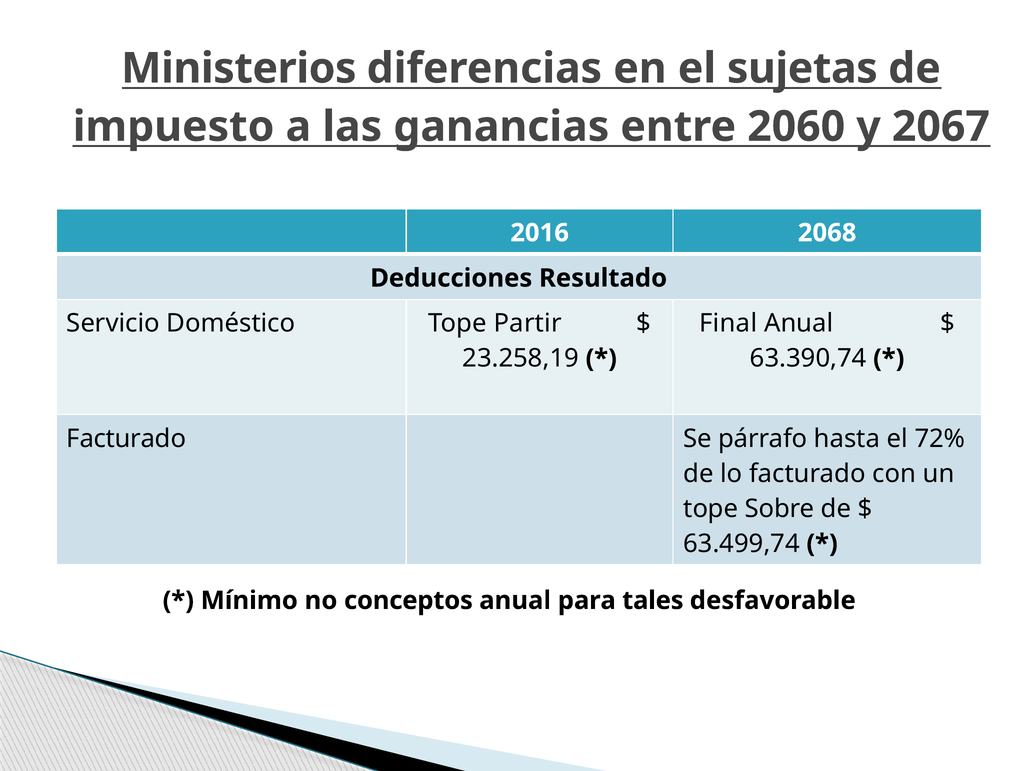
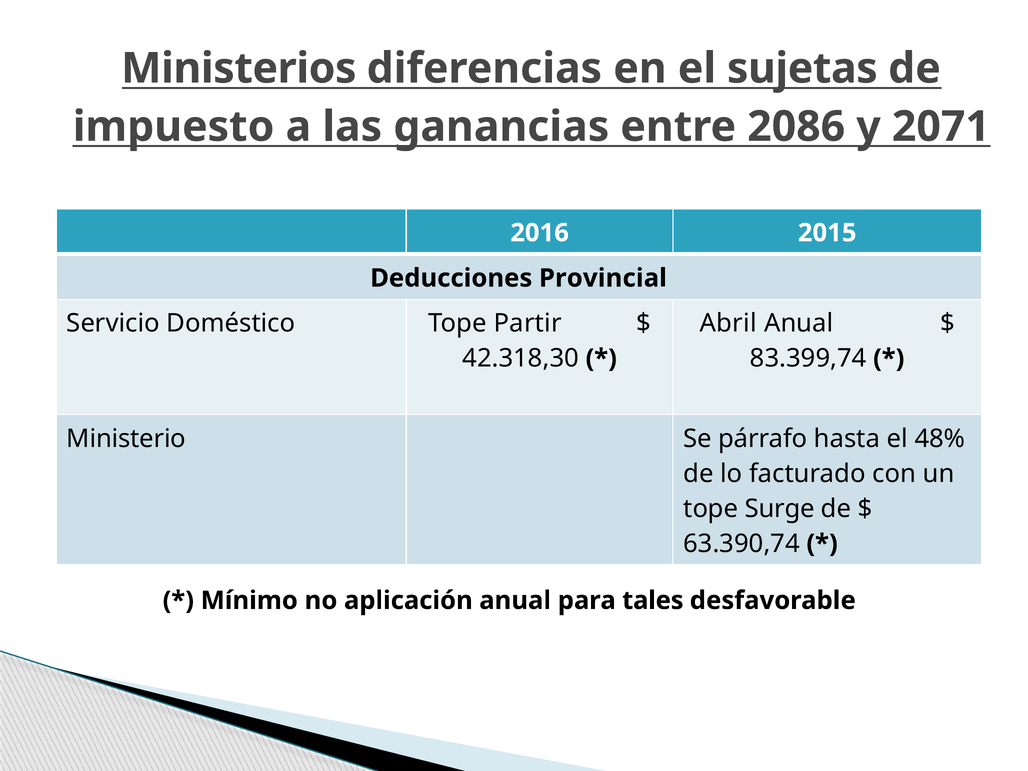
2060: 2060 -> 2086 (796, 127)
2067: 2067 -> 2071 (941, 127)
2068: 2068 -> 2015 (827, 233)
Resultado: Resultado -> Provincial (603, 278)
Final: Final -> Abril (728, 323)
23.258,19: 23.258,19 -> 42.318,30 (521, 358)
63.390,74: 63.390,74 -> 83.399,74 (808, 358)
Facturado: Facturado -> Ministerio (126, 439)
72%: 72% -> 48% (940, 439)
Sobre: Sobre -> Surge (780, 509)
63.499,74: 63.499,74 -> 63.390,74 (742, 544)
conceptos: conceptos -> aplicación (408, 601)
